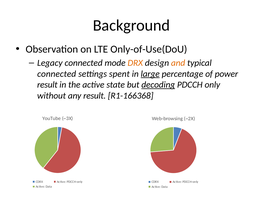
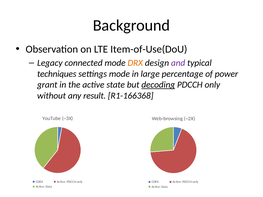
Only-of-Use(DoU: Only-of-Use(DoU -> Item-of-Use(DoU (149, 49)
and colour: orange -> purple (178, 63)
connected: connected -> techniques (57, 74)
settings spent: spent -> mode (119, 74)
large underline: present -> none (150, 74)
result: result -> grant (47, 85)
